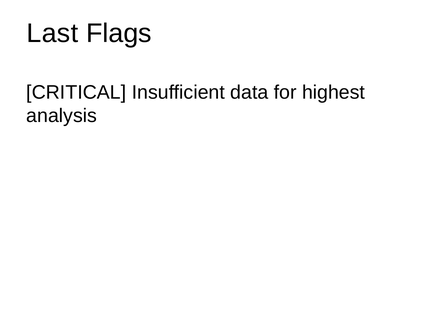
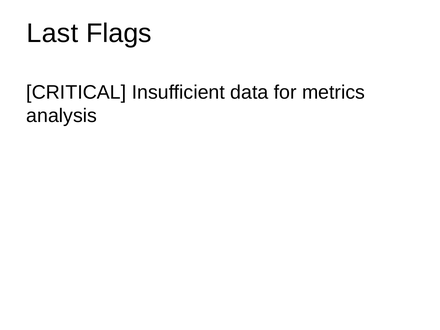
highest: highest -> metrics (334, 92)
